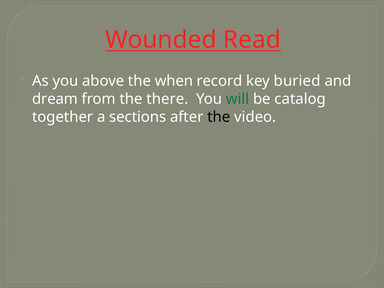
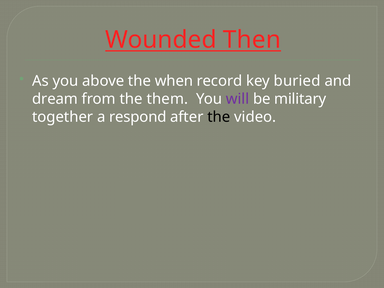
Read: Read -> Then (252, 40)
there: there -> them (167, 99)
will colour: green -> purple (238, 99)
catalog: catalog -> military (300, 99)
sections: sections -> respond (138, 117)
